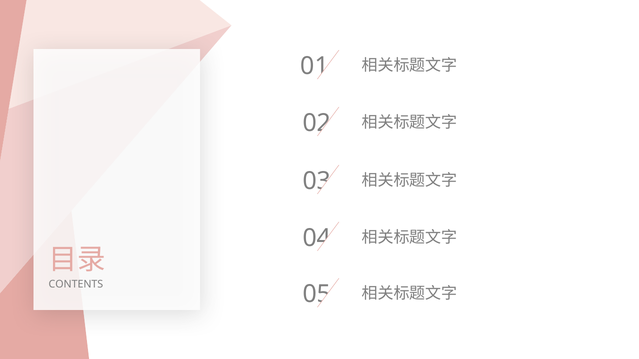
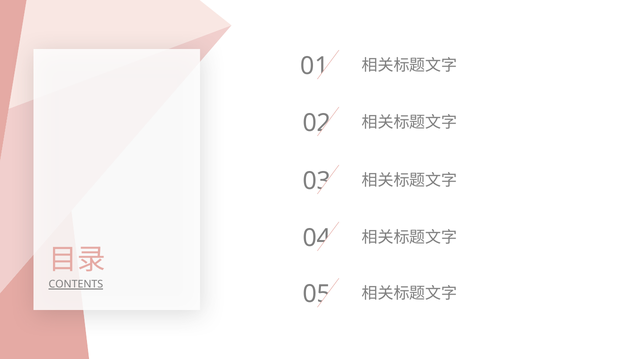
CONTENTS underline: none -> present (76, 285)
